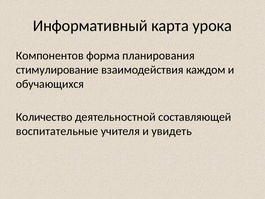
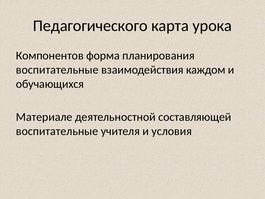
Информативный: Информативный -> Педагогического (90, 26)
стимулирование: стимулирование -> воспитательные (57, 70)
Количество: Количество -> Материале (44, 117)
увидеть: увидеть -> условия (172, 131)
